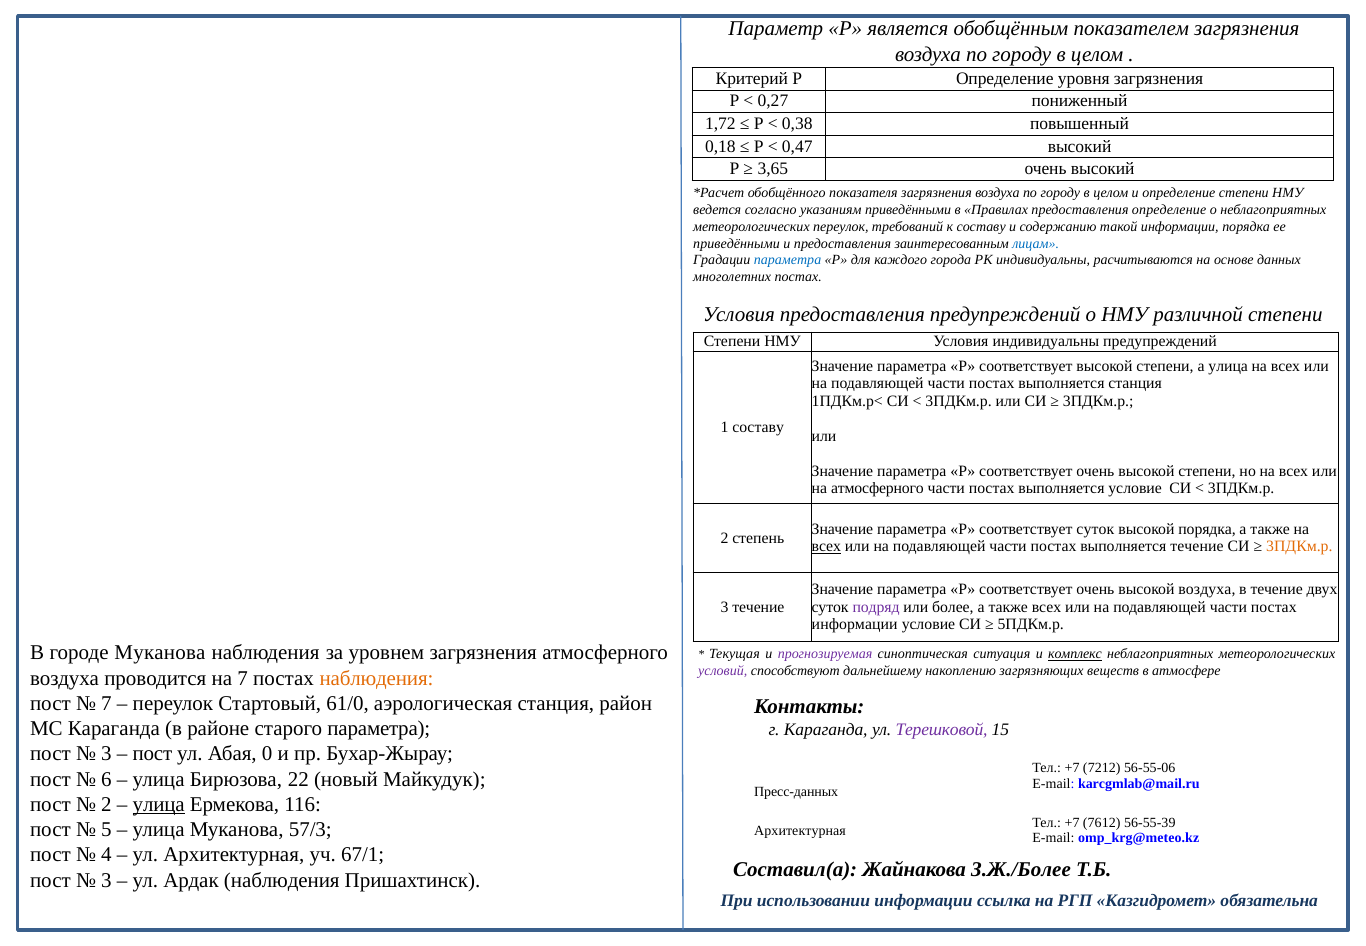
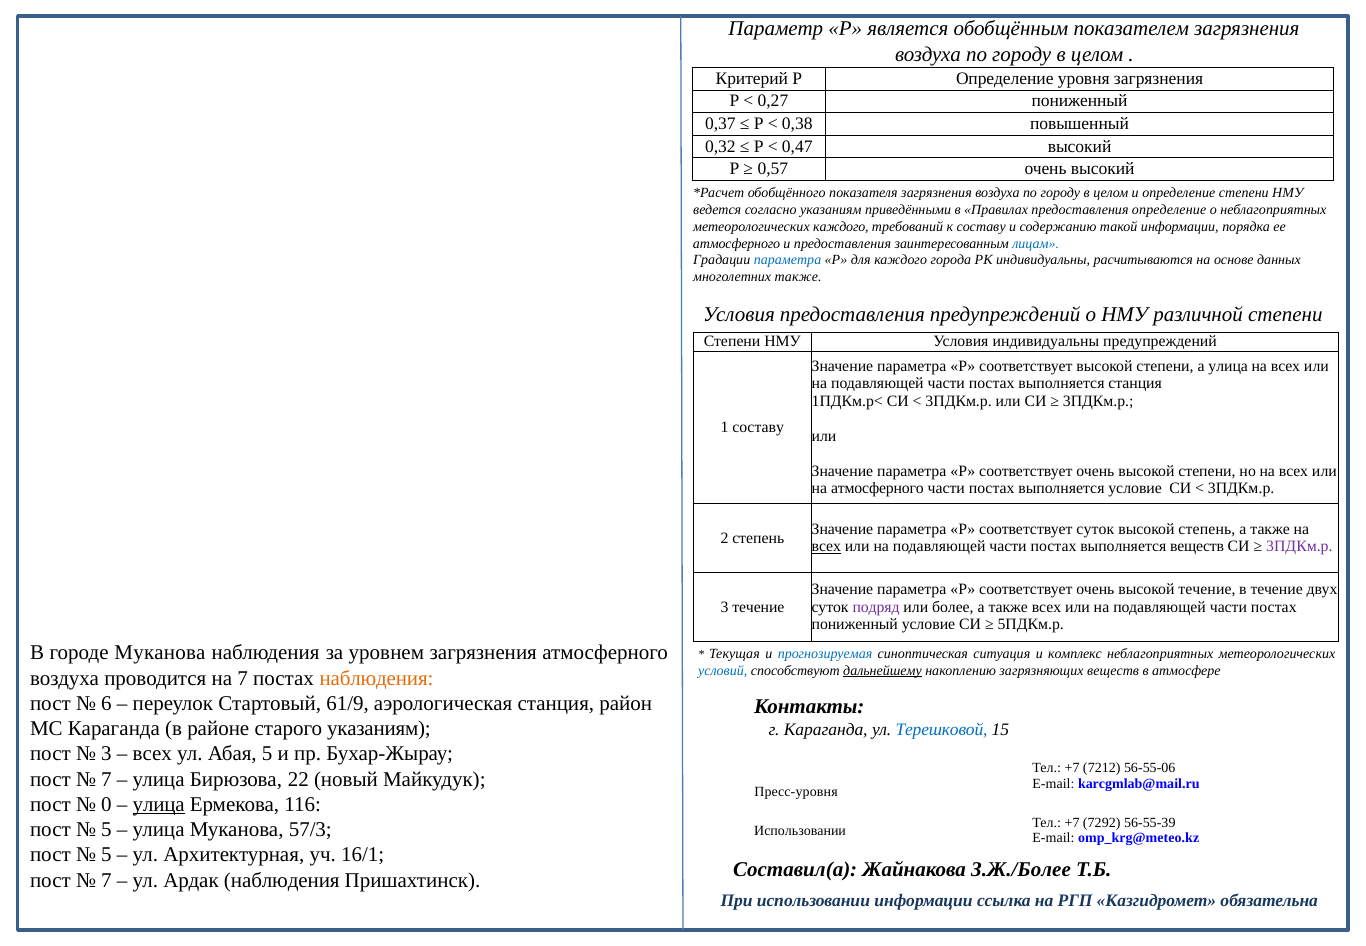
1,72: 1,72 -> 0,37 (720, 124)
0,18: 0,18 -> 0,32 (720, 146)
3,65: 3,65 -> 0,57 (773, 169)
метеорологических переулок: переулок -> каждого (841, 227)
приведёнными: приведёнными -> атмосферного (737, 243)
многолетних постах: постах -> также (798, 277)
высокой порядка: порядка -> степень (1207, 529)
выполняется течение: течение -> веществ (1197, 547)
3ПДКм.р colour: orange -> purple (1299, 547)
высокой воздуха: воздуха -> течение (1207, 589)
информации: информации -> пониженный (855, 624)
прогнозируемая colour: purple -> blue (825, 654)
комплекс underline: present -> none (1075, 654)
условий colour: purple -> blue (723, 671)
дальнейшему underline: none -> present (882, 671)
7: 7 -> 6 (106, 703)
61/0: 61/0 -> 61/9 (348, 703)
старого параметра: параметра -> указаниям (379, 728)
Терешковой colour: purple -> blue (942, 729)
пост: пост -> всех (152, 754)
Абая 0: 0 -> 5 (267, 754)
6: 6 -> 7 (106, 779)
Пресс-данных: Пресс-данных -> Пресс-уровня (796, 791)
2: 2 -> 0 (106, 804)
7612: 7612 -> 7292 (1102, 823)
Архитектурная: Архитектурная -> Использовании (800, 830)
4: 4 -> 5 (106, 855)
67/1: 67/1 -> 16/1 (363, 855)
3: 3 -> 7 (106, 880)
